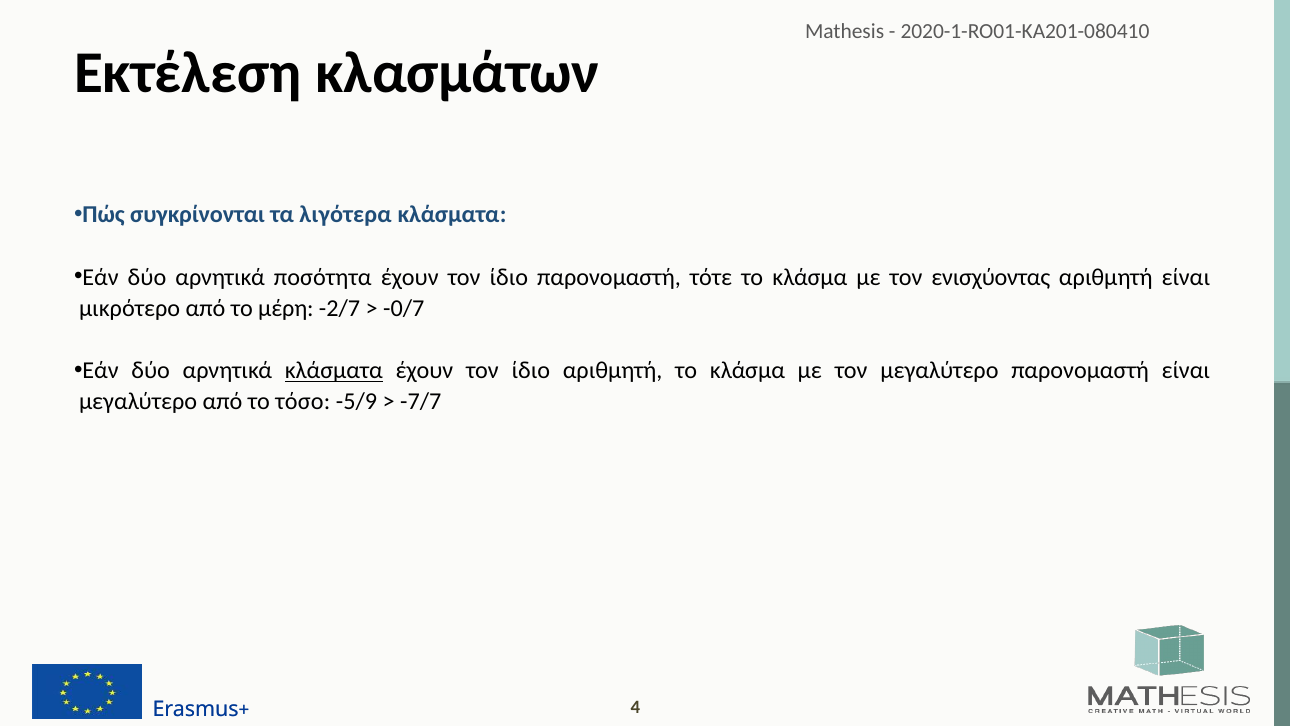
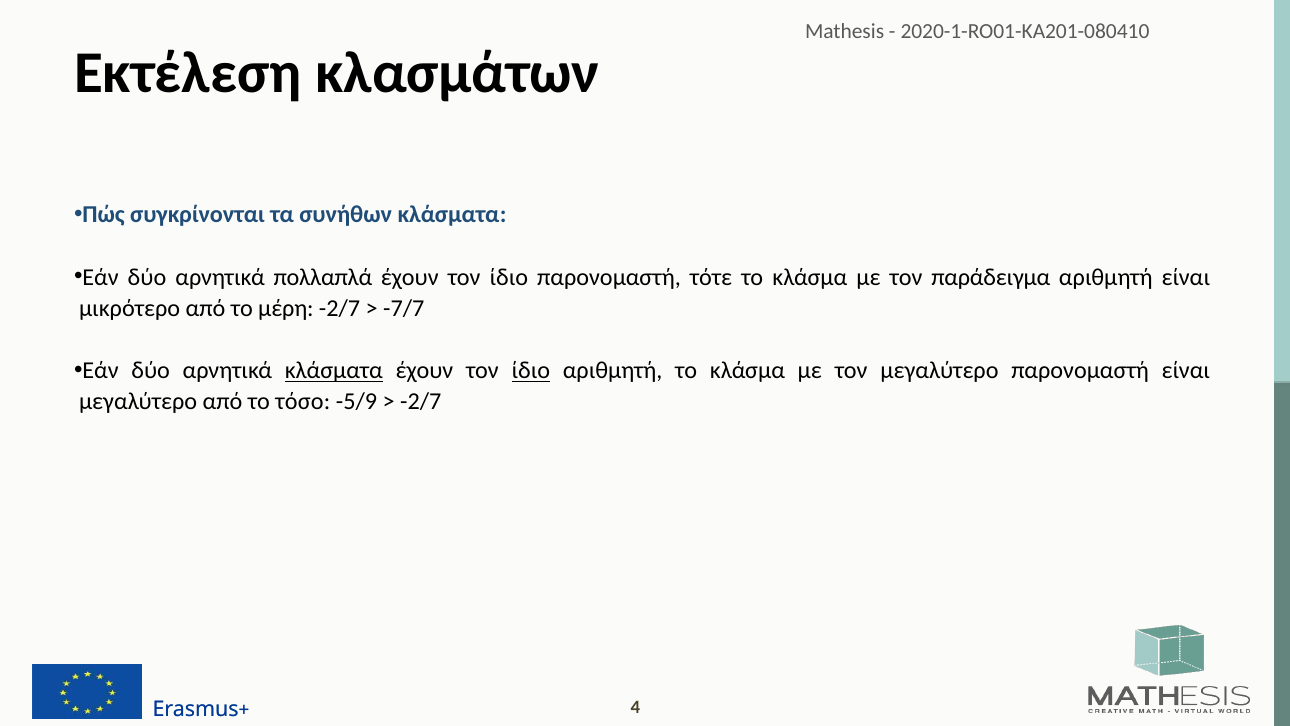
λιγότερα: λιγότερα -> συνήθων (346, 215)
ποσότητα: ποσότητα -> πολλαπλά (323, 277)
ενισχύοντας: ενισχύοντας -> παράδειγμα (991, 277)
-0/7: -0/7 -> -7/7 (404, 308)
ίδιο underline: none -> present (531, 371)
-7/7: -7/7 -> -2/7 (421, 402)
